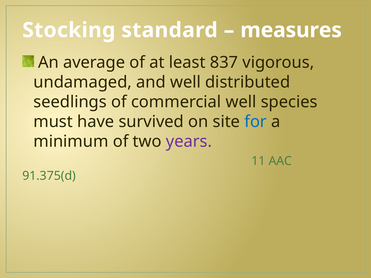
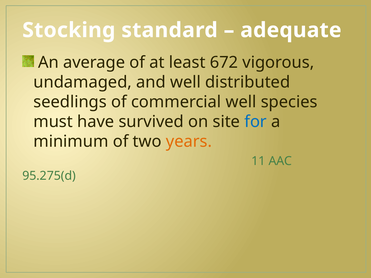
measures: measures -> adequate (291, 30)
837: 837 -> 672 (224, 62)
years colour: purple -> orange (189, 142)
91.375(d: 91.375(d -> 95.275(d (49, 176)
